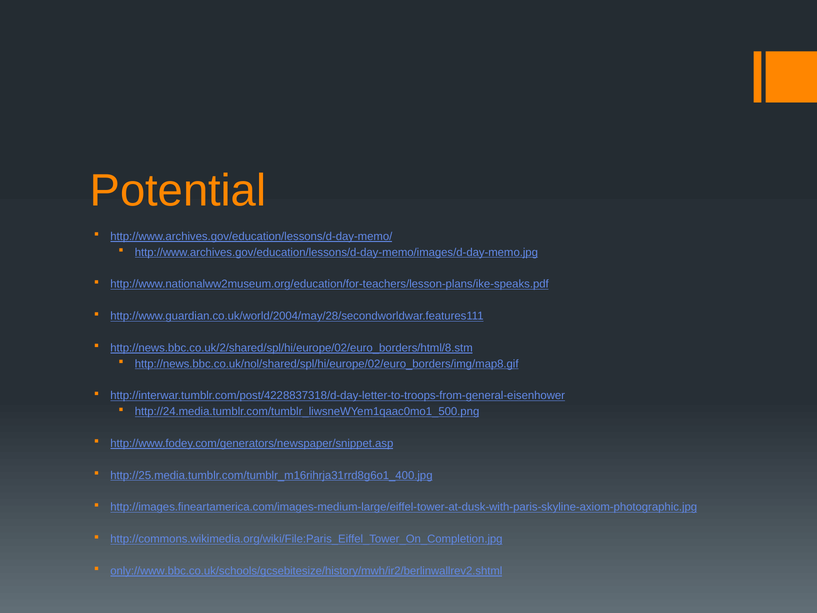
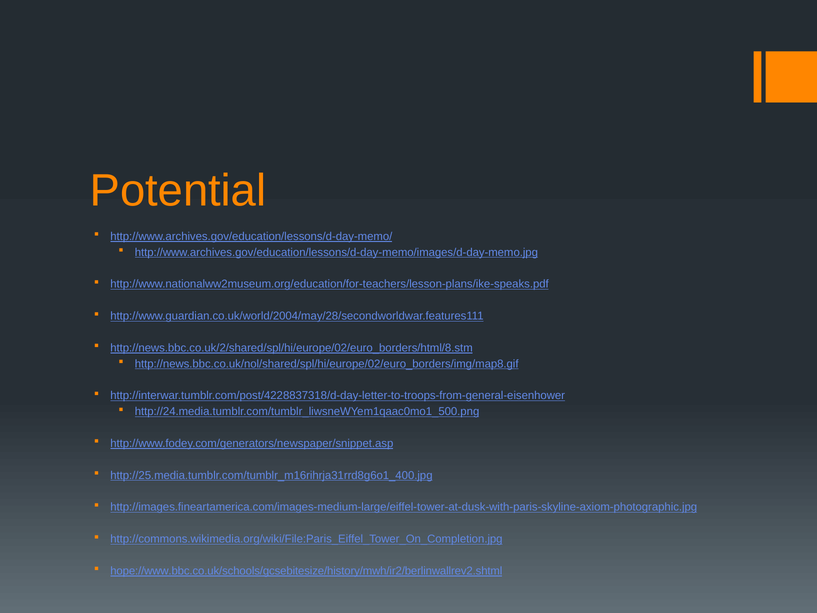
only://www.bbc.co.uk/schools/gcsebitesize/history/mwh/ir2/berlinwallrev2.shtml: only://www.bbc.co.uk/schools/gcsebitesize/history/mwh/ir2/berlinwallrev2.shtml -> hope://www.bbc.co.uk/schools/gcsebitesize/history/mwh/ir2/berlinwallrev2.shtml (306, 571)
